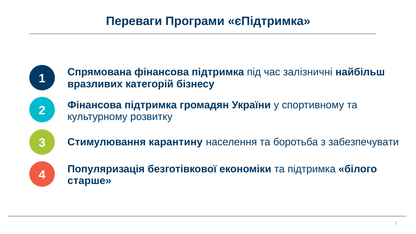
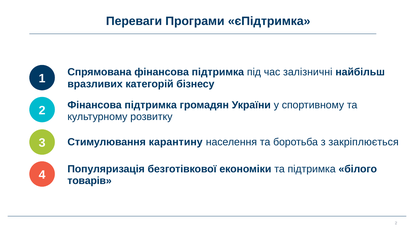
забезпечувати: забезпечувати -> закріплюється (364, 142)
старше: старше -> товарів (89, 181)
